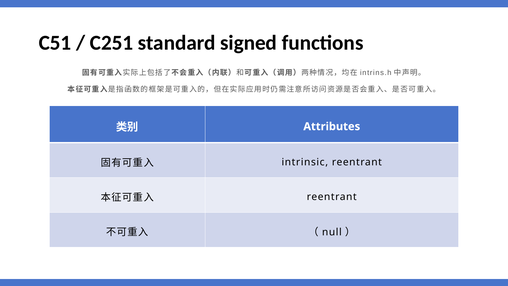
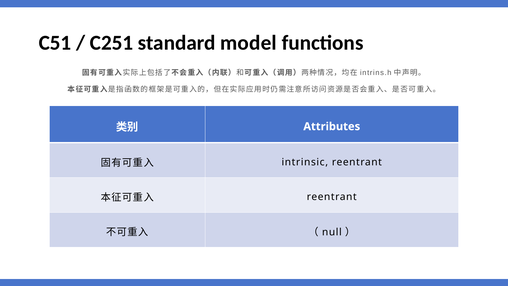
signed: signed -> model (248, 43)
